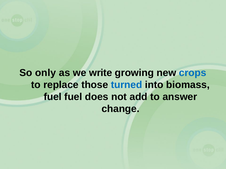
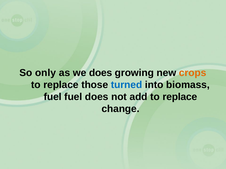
we write: write -> does (101, 73)
crops colour: blue -> orange (193, 73)
add to answer: answer -> replace (180, 97)
